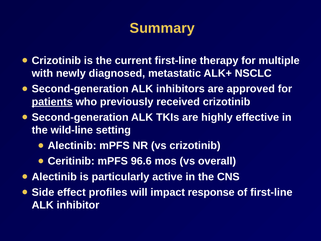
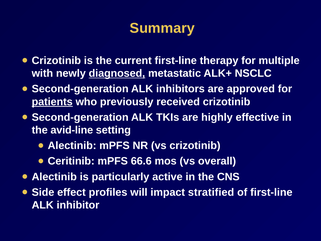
diagnosed underline: none -> present (117, 73)
wild-line: wild-line -> avid-line (72, 130)
96.6: 96.6 -> 66.6 (141, 161)
response: response -> stratified (211, 192)
